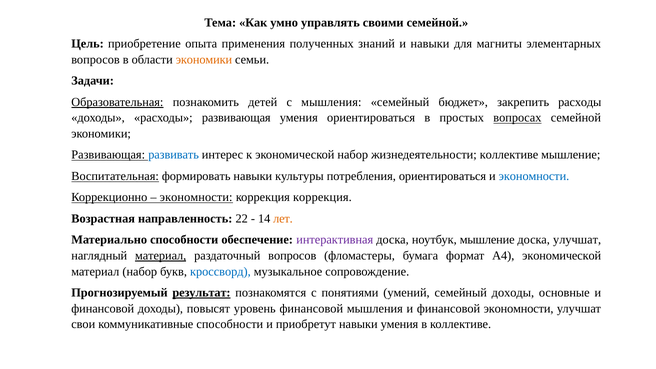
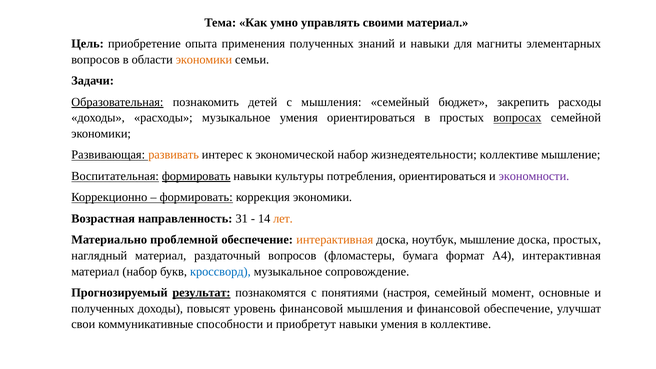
своими семейной: семейной -> материал (437, 23)
расходы развивающая: развивающая -> музыкальное (236, 118)
развивать colour: blue -> orange (174, 155)
формировать underline: none -> present (196, 176)
экономности colour: blue -> purple (534, 176)
экономности: экономности -> формировать (196, 197)
коррекция коррекция: коррекция -> экономики (323, 197)
22: 22 -> 31 (242, 219)
Материально способности: способности -> проблемной (184, 240)
интерактивная colour: purple -> orange (335, 240)
доска улучшат: улучшат -> простых (577, 240)
материал underline: present -> none (161, 256)
А4 экономической: экономической -> интерактивная (562, 256)
умений: умений -> настроя (407, 293)
семейный доходы: доходы -> момент (513, 293)
финансовой: финансовой -> полученных (103, 309)
финансовой экономности: экономности -> обеспечение (518, 309)
